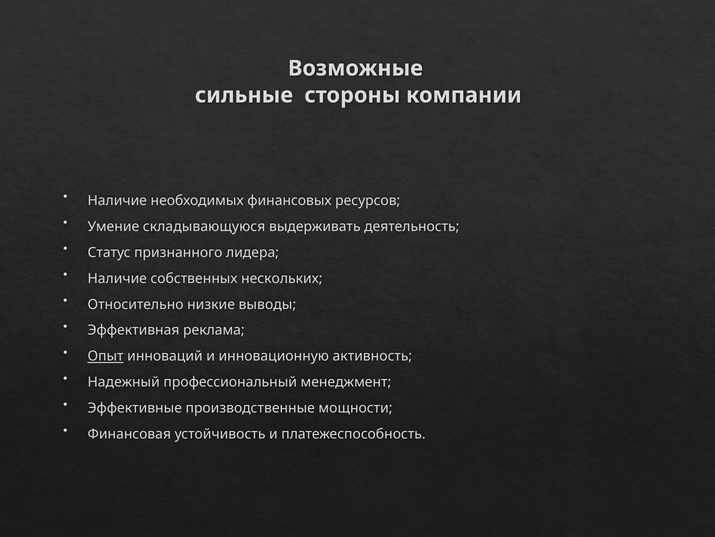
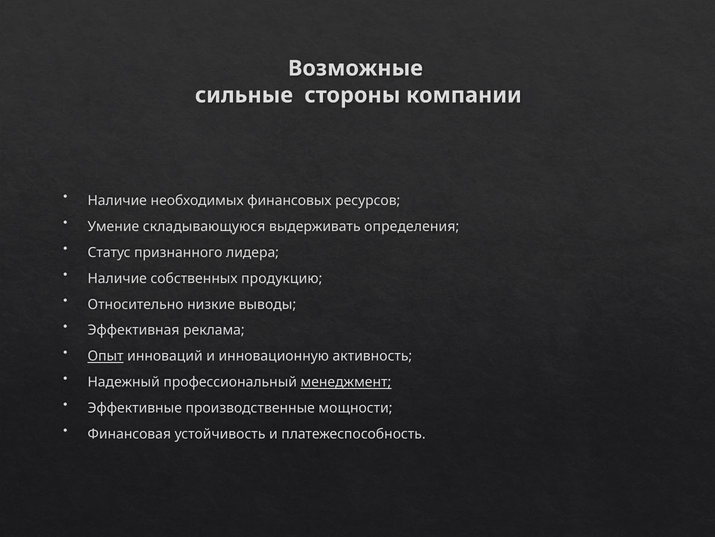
деятельность: деятельность -> определения (412, 226)
нескольких: нескольких -> продукцию (282, 278)
менеджмент underline: none -> present (346, 382)
